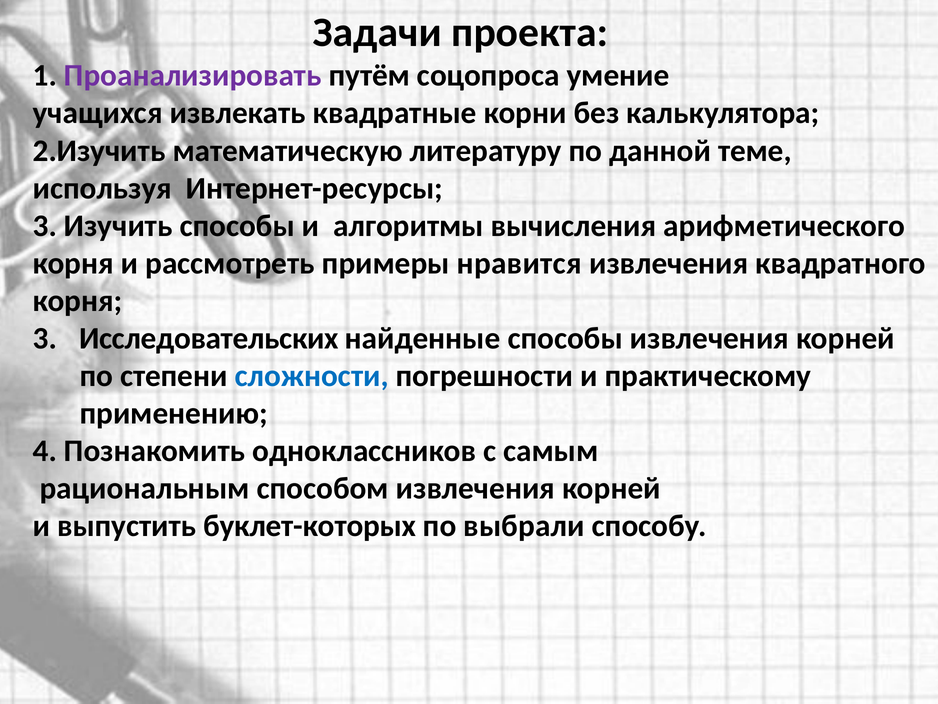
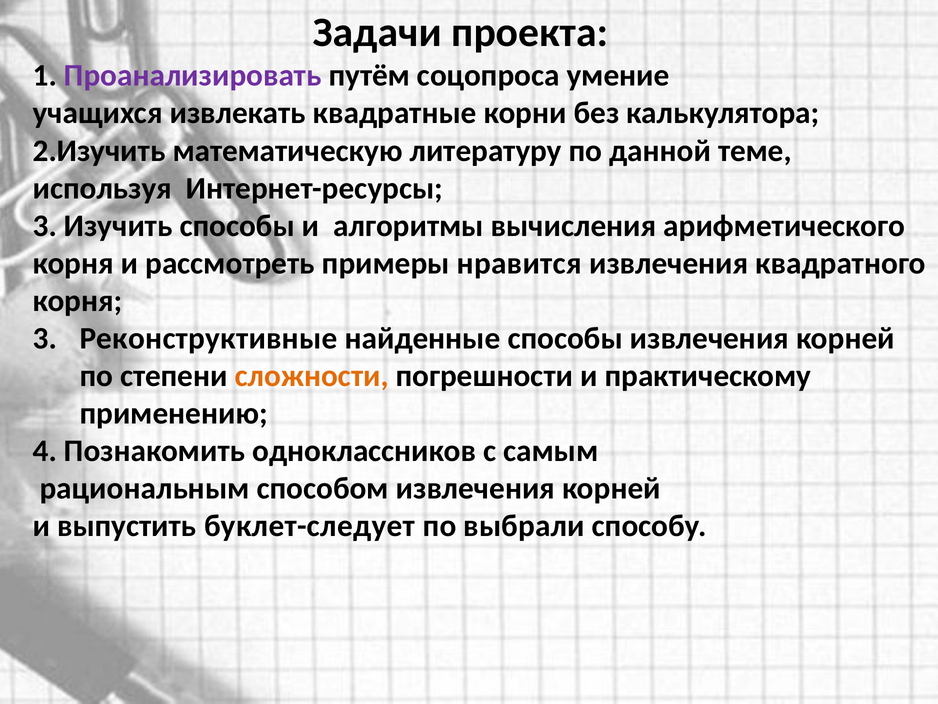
Исследовательских: Исследовательских -> Реконструктивные (209, 338)
сложности colour: blue -> orange (312, 376)
буклет-которых: буклет-которых -> буклет-следует (309, 526)
